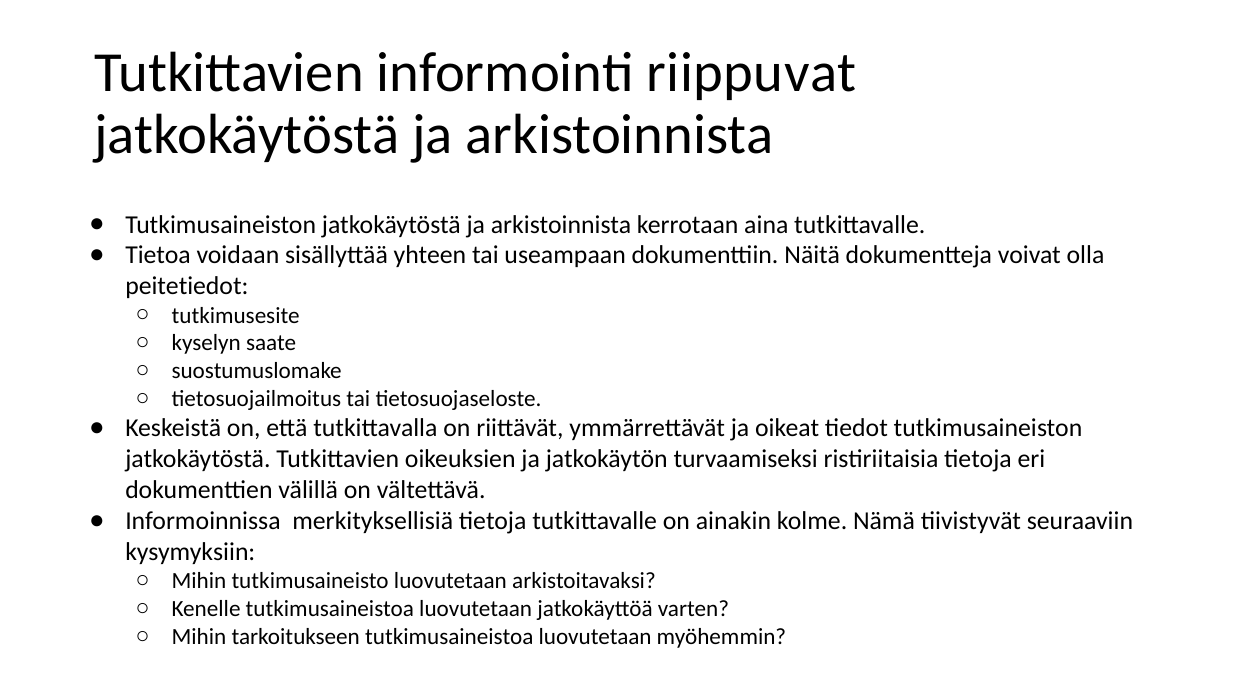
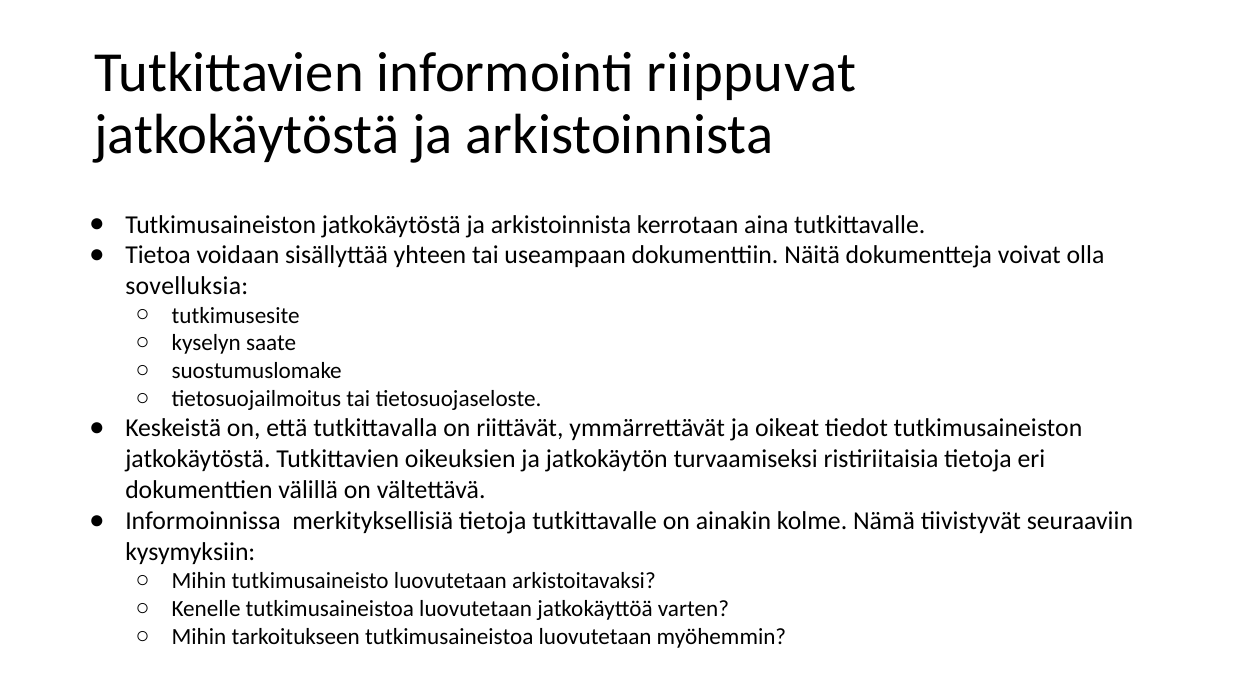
peitetiedot: peitetiedot -> sovelluksia (187, 286)
